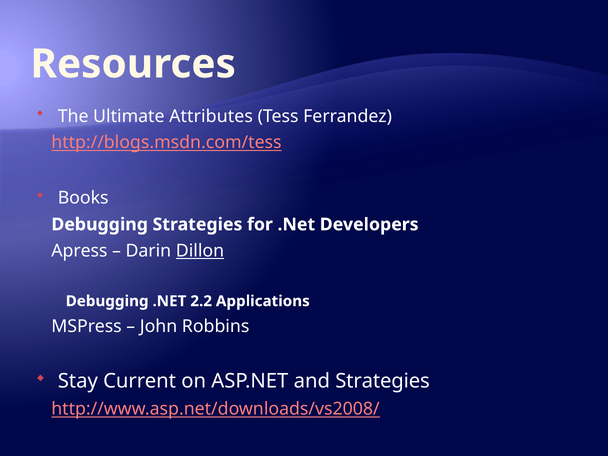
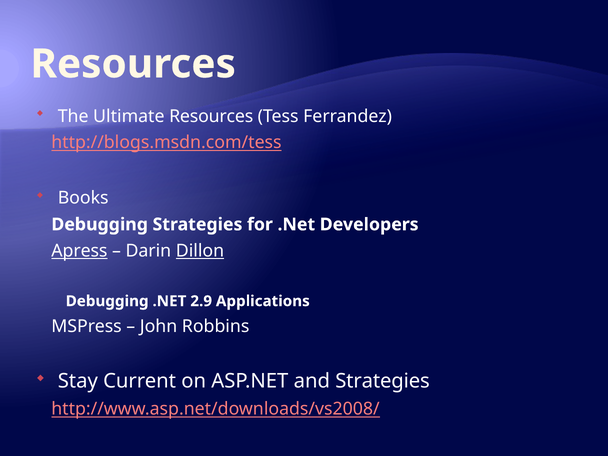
Ultimate Attributes: Attributes -> Resources (211, 116)
Apress underline: none -> present (79, 251)
2.2: 2.2 -> 2.9 (201, 301)
